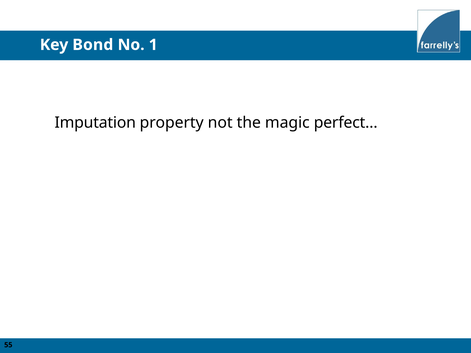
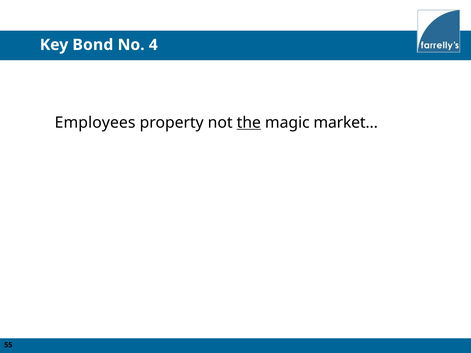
1: 1 -> 4 (153, 45)
Imputation: Imputation -> Employees (95, 123)
the underline: none -> present (249, 123)
perfect…: perfect… -> market… (346, 123)
